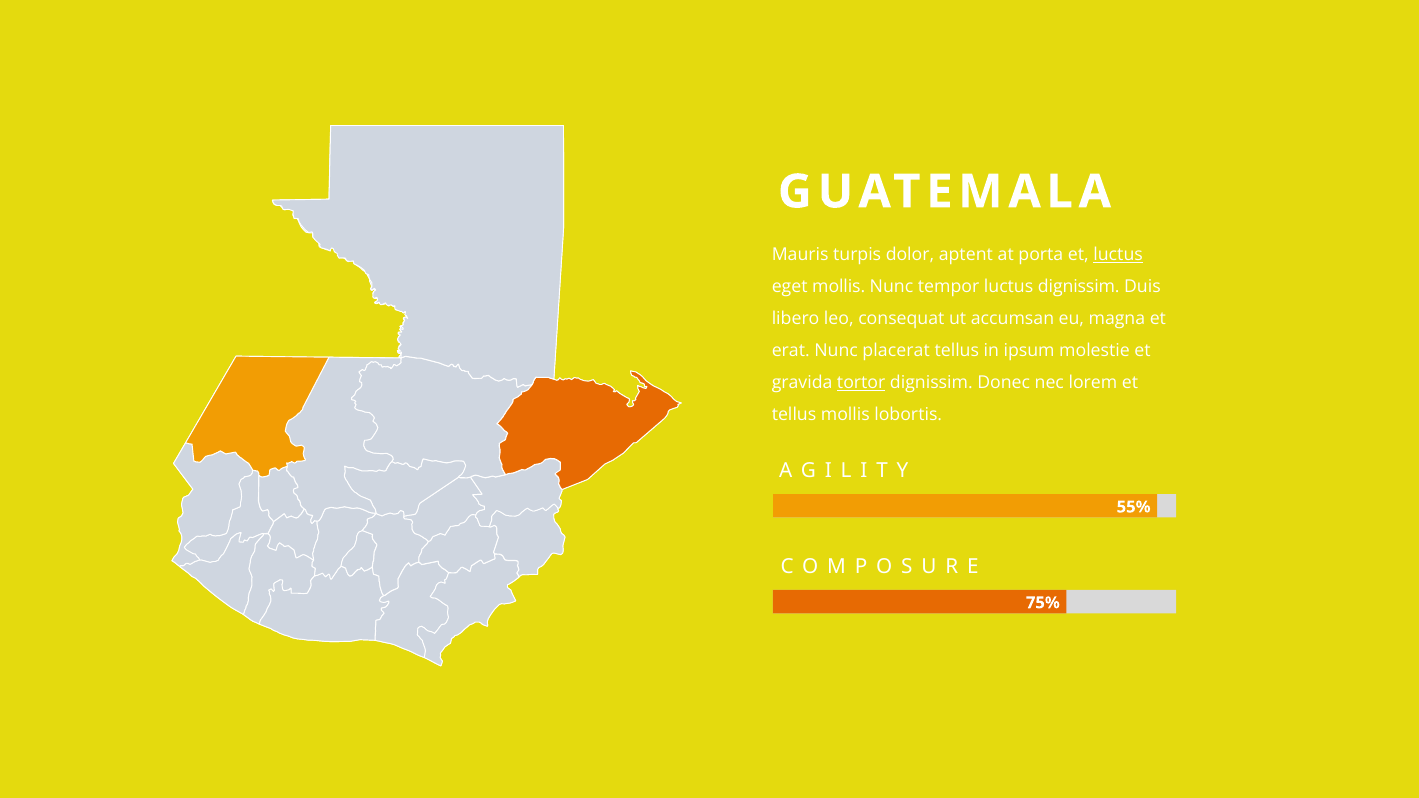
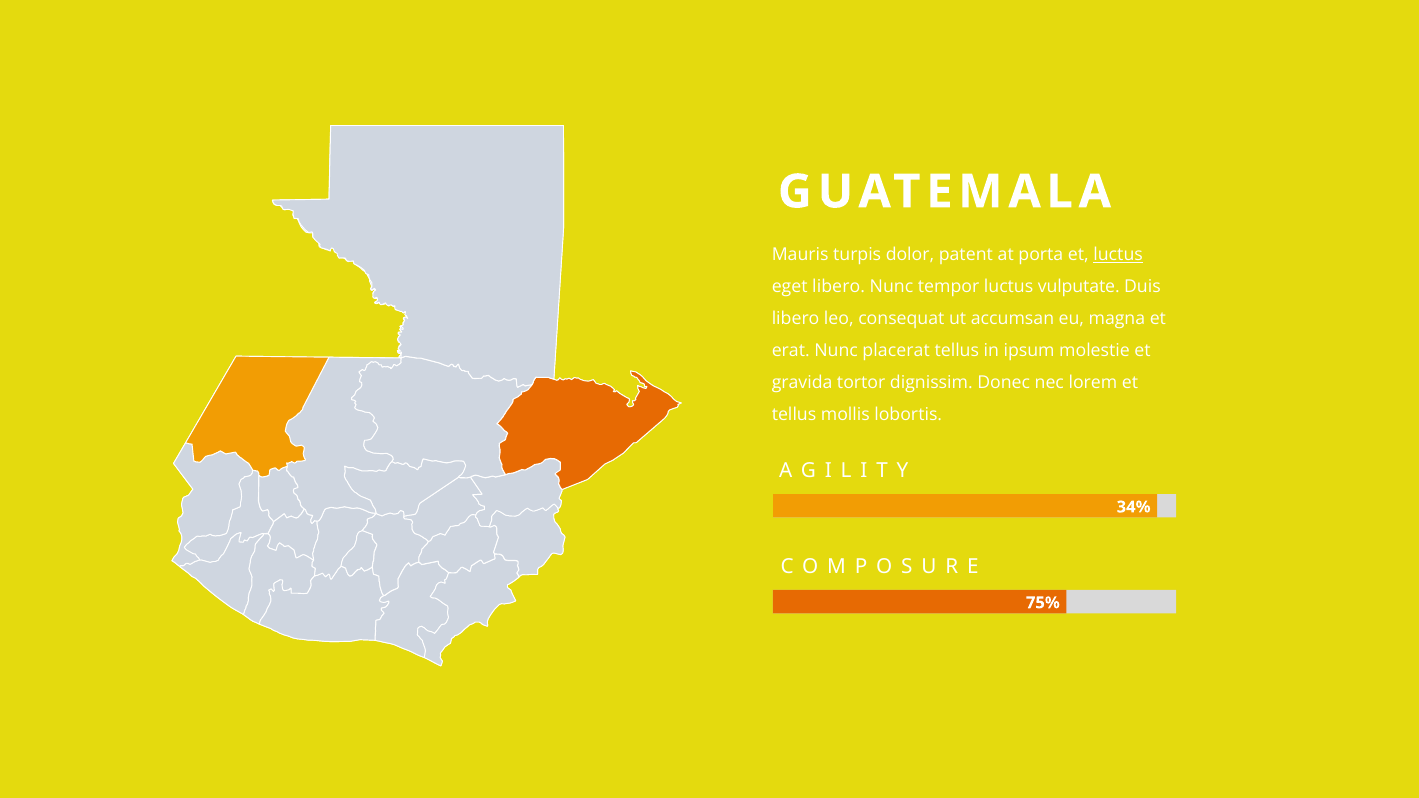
aptent: aptent -> patent (966, 255)
eget mollis: mollis -> libero (839, 287)
luctus dignissim: dignissim -> vulputate (1079, 287)
tortor underline: present -> none (861, 383)
55%: 55% -> 34% (1134, 507)
